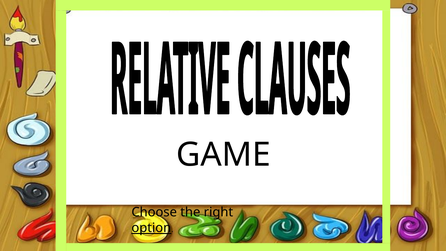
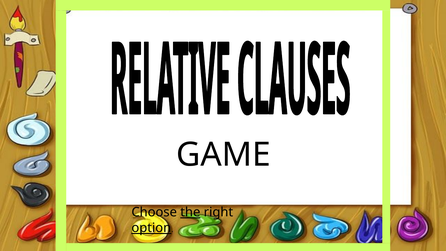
the underline: none -> present (190, 212)
